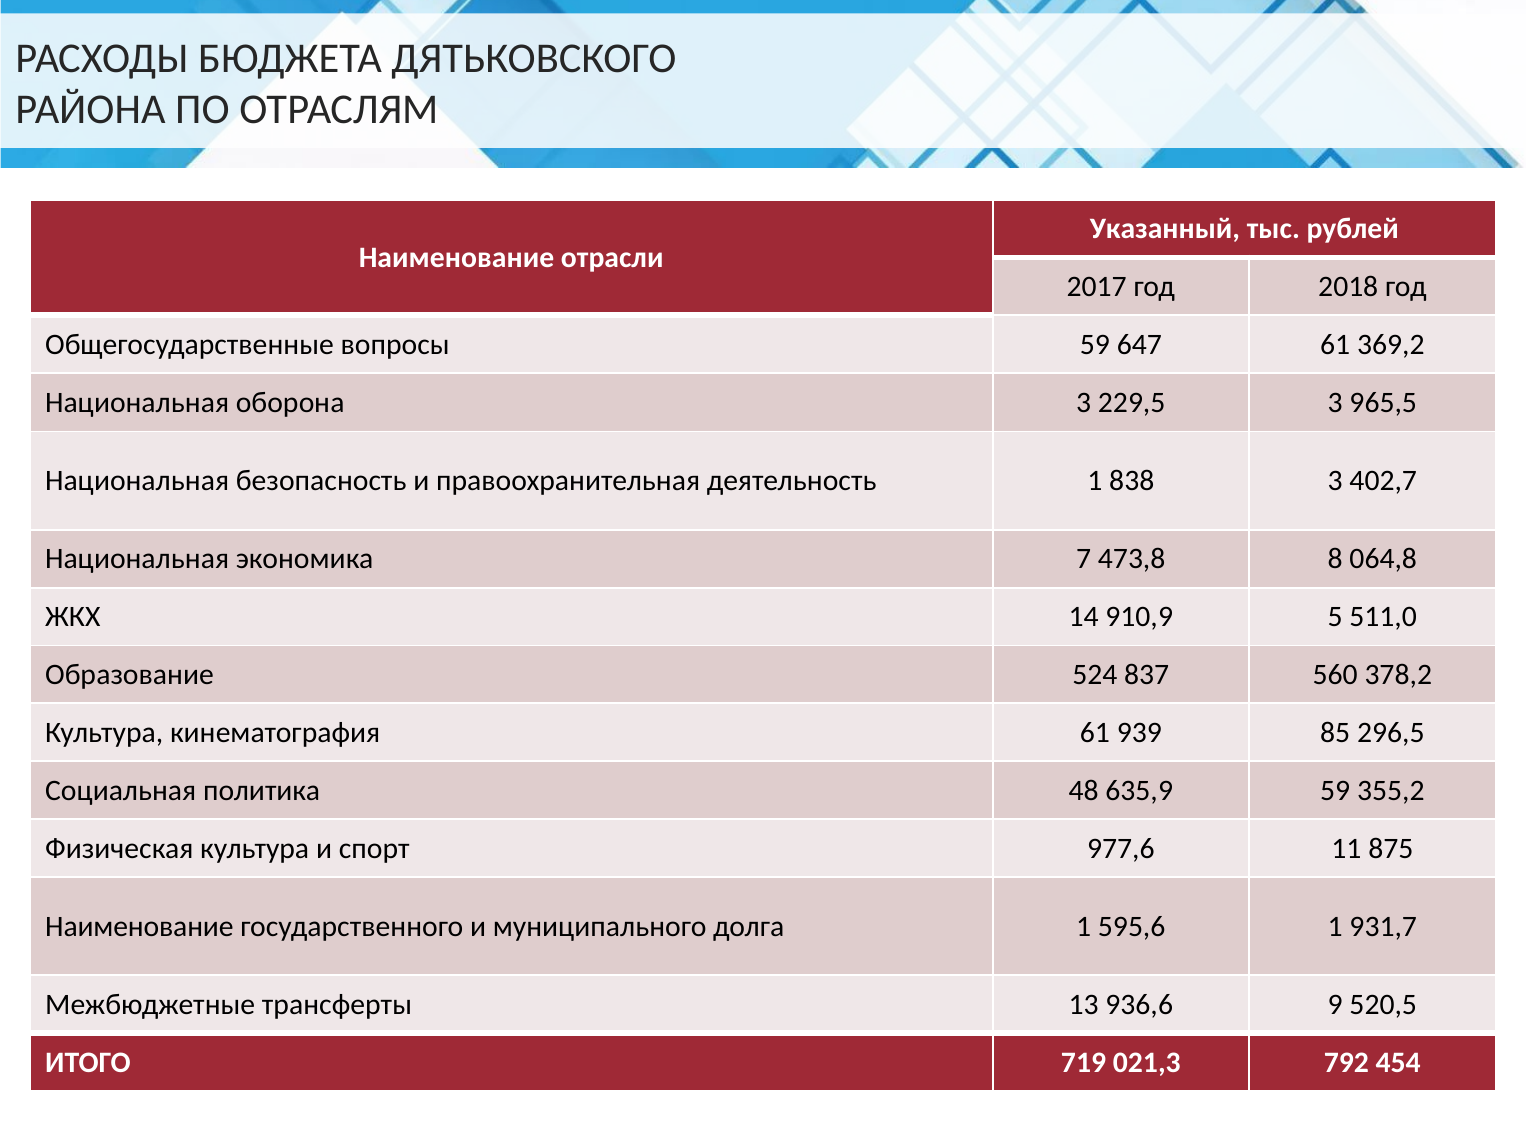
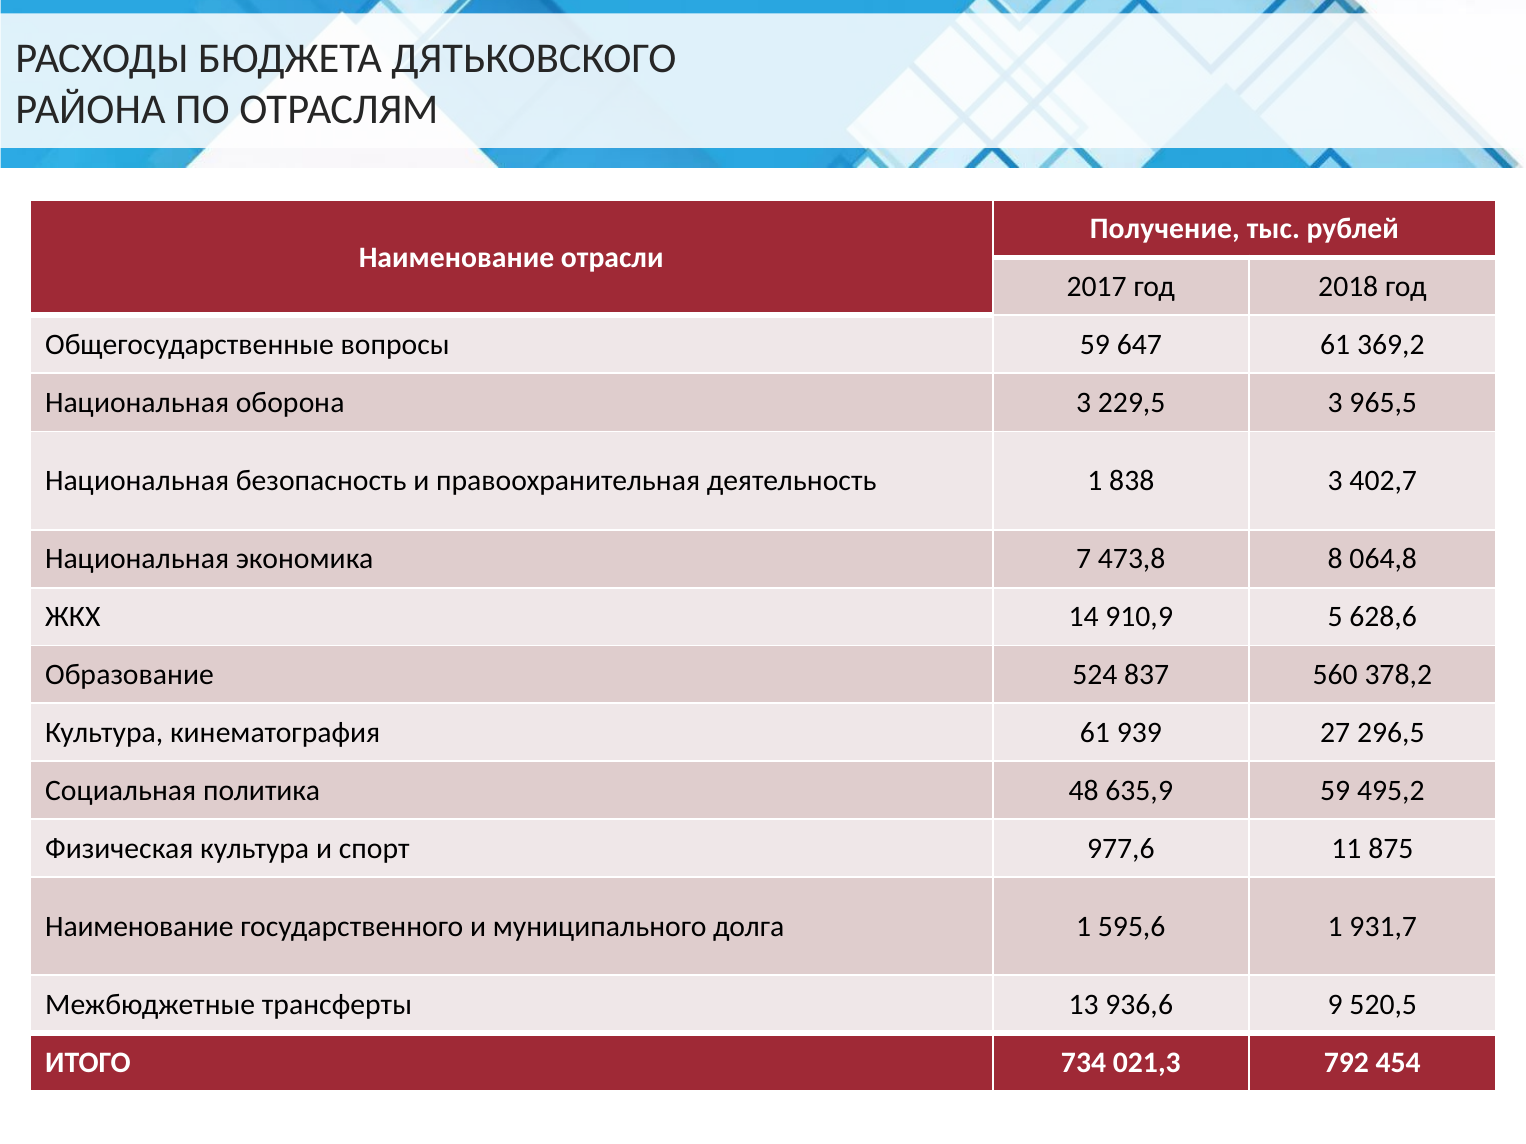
Указанный: Указанный -> Получение (1165, 229)
511,0: 511,0 -> 628,6 (1383, 617)
85: 85 -> 27 (1335, 733)
355,2: 355,2 -> 495,2 (1391, 791)
719: 719 -> 734 (1084, 1063)
